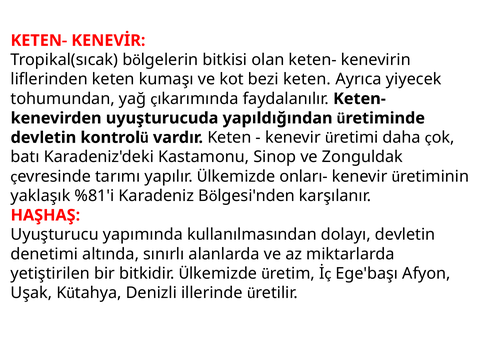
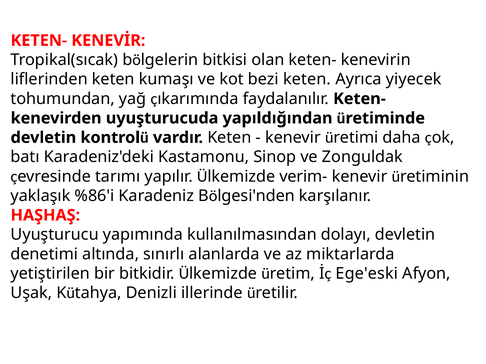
onları-: onları- -> verim- (304, 177)
%81'i: %81'i -> %86'i (95, 196)
Ege'başı: Ege'başı -> Ege'eski (367, 274)
